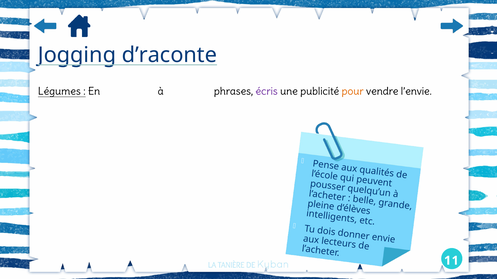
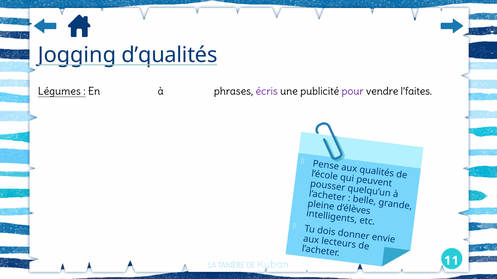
d’raconte: d’raconte -> d’qualités (169, 55)
pour colour: orange -> purple (353, 92)
l’envie: l’envie -> l’faites (416, 92)
